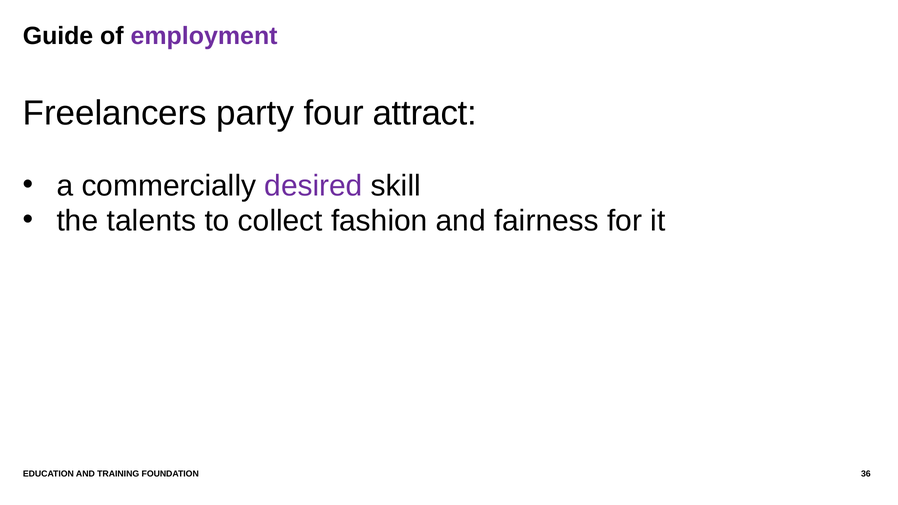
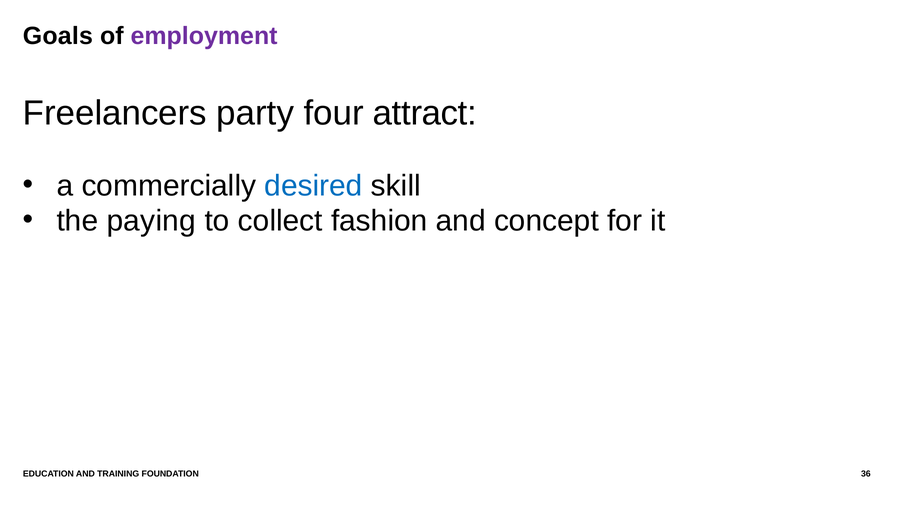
Guide: Guide -> Goals (58, 36)
desired colour: purple -> blue (314, 186)
talents: talents -> paying (151, 221)
fairness: fairness -> concept (546, 221)
